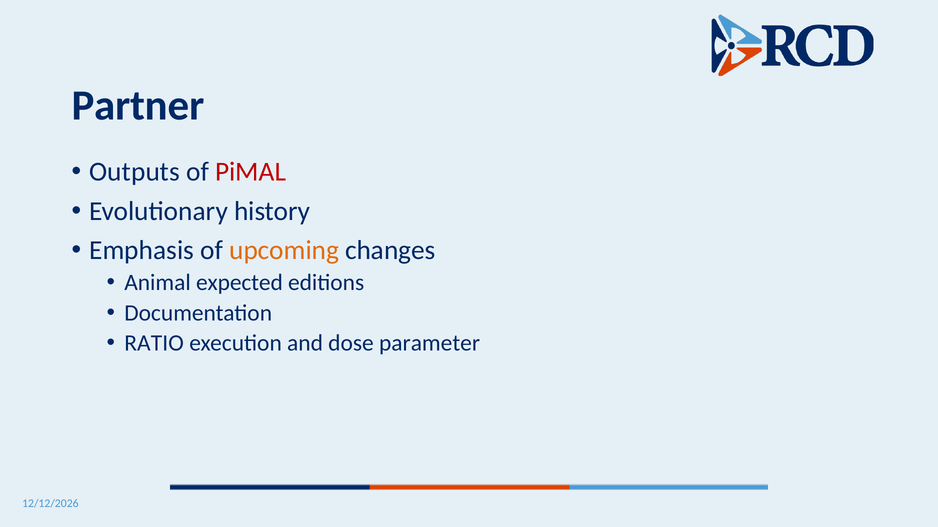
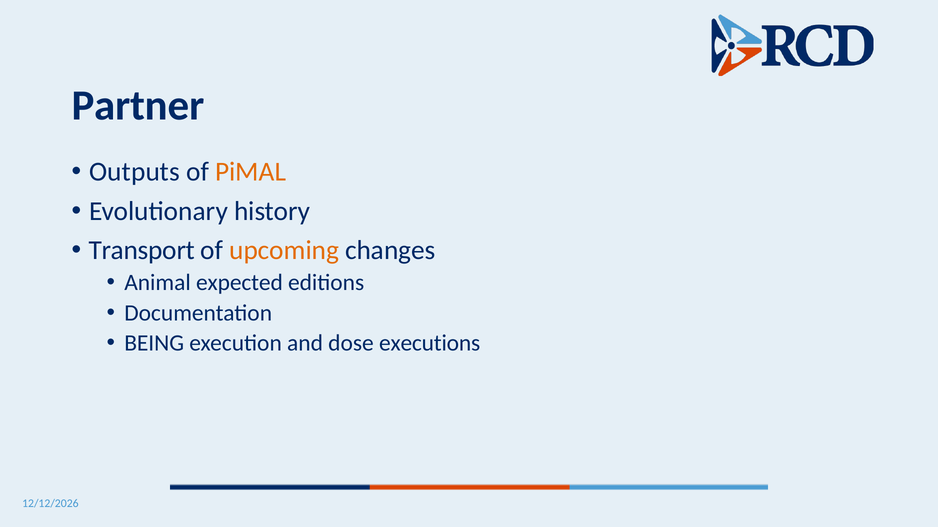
PiMAL colour: red -> orange (251, 172)
Emphasis: Emphasis -> Transport (142, 251)
RATIO: RATIO -> BEING (154, 343)
parameter: parameter -> executions (430, 343)
